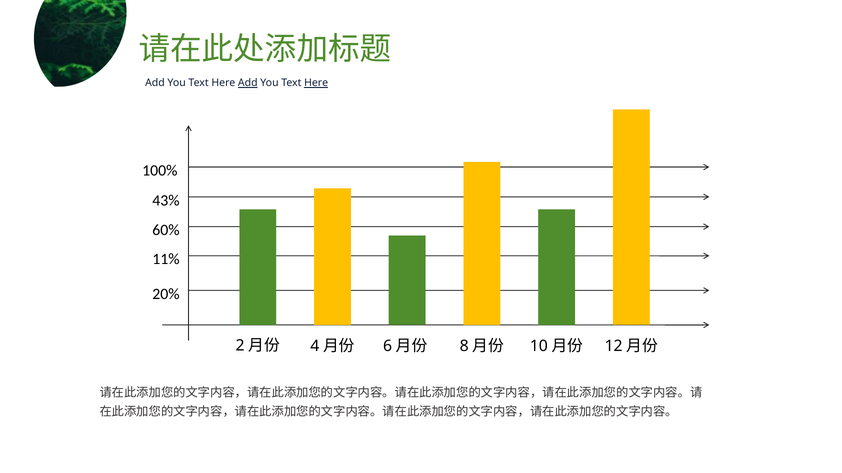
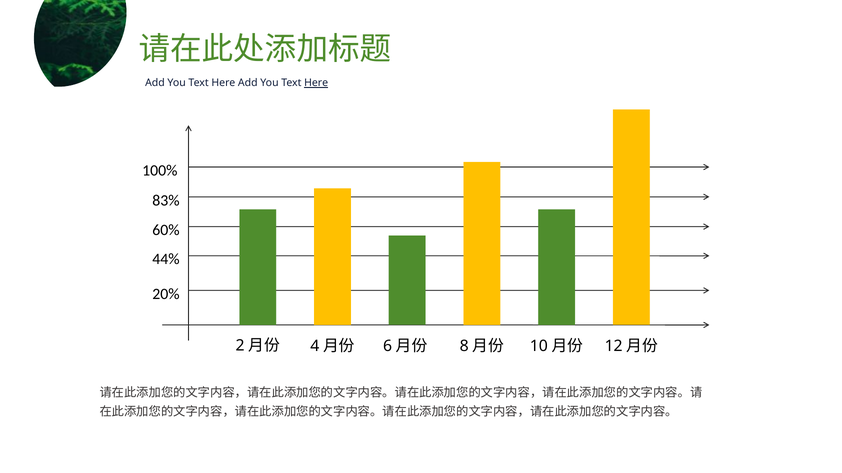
Add underline: present -> none (248, 83)
43%: 43% -> 83% (166, 201)
11%: 11% -> 44% (166, 260)
